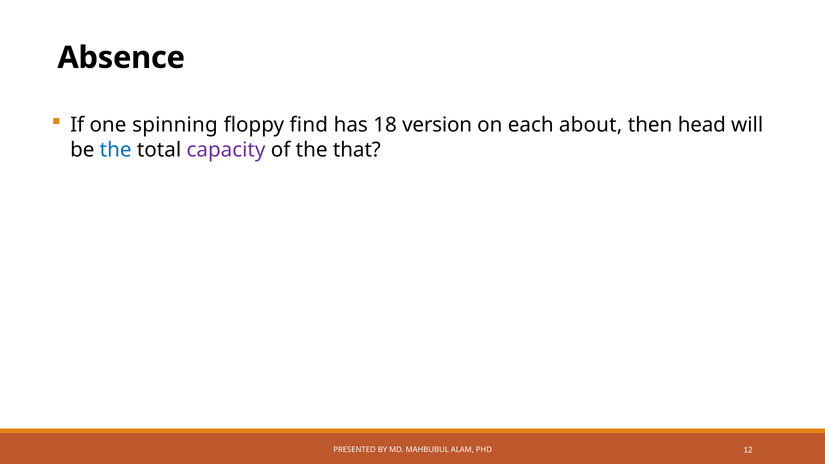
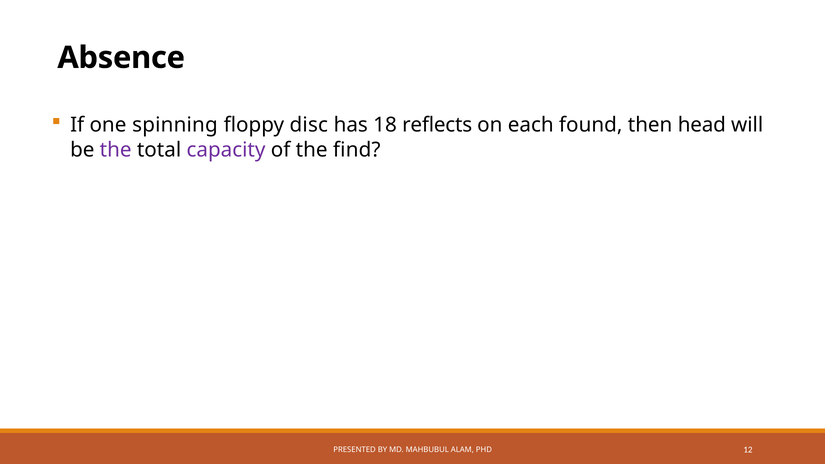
find: find -> disc (309, 125)
version: version -> reflects (437, 125)
about: about -> found (591, 125)
the colour: blue -> purple (116, 150)
that: that -> find (357, 150)
